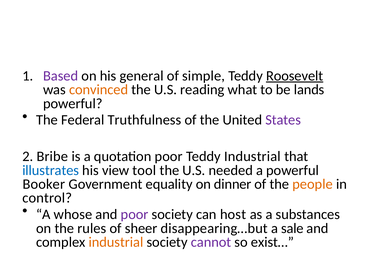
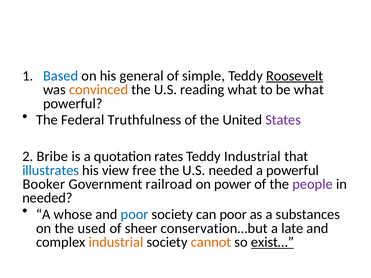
Based colour: purple -> blue (61, 76)
be lands: lands -> what (309, 90)
quotation poor: poor -> rates (169, 157)
tool: tool -> free (144, 170)
equality: equality -> railroad (169, 184)
dinner: dinner -> power (233, 184)
people colour: orange -> purple (313, 184)
control: control -> needed (47, 198)
poor colour: purple -> blue (135, 215)
can host: host -> poor (233, 215)
rules: rules -> used (92, 228)
disappearing…but: disappearing…but -> conservation…but (214, 228)
sale: sale -> late (292, 228)
cannot colour: purple -> orange (211, 242)
exist… underline: none -> present (272, 242)
